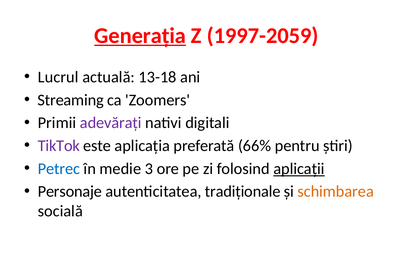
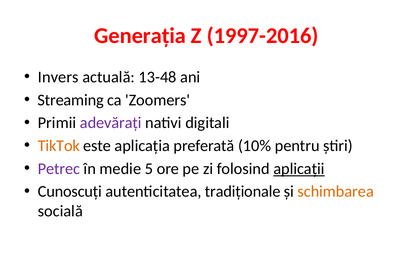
Generația underline: present -> none (140, 36)
1997-2059: 1997-2059 -> 1997-2016 (263, 36)
Lucrul: Lucrul -> Invers (58, 77)
13-18: 13-18 -> 13-48 (158, 77)
TikTok colour: purple -> orange (59, 145)
66%: 66% -> 10% (255, 145)
Petrec colour: blue -> purple (59, 168)
3: 3 -> 5 (149, 168)
Personaje: Personaje -> Cunoscuți (70, 191)
